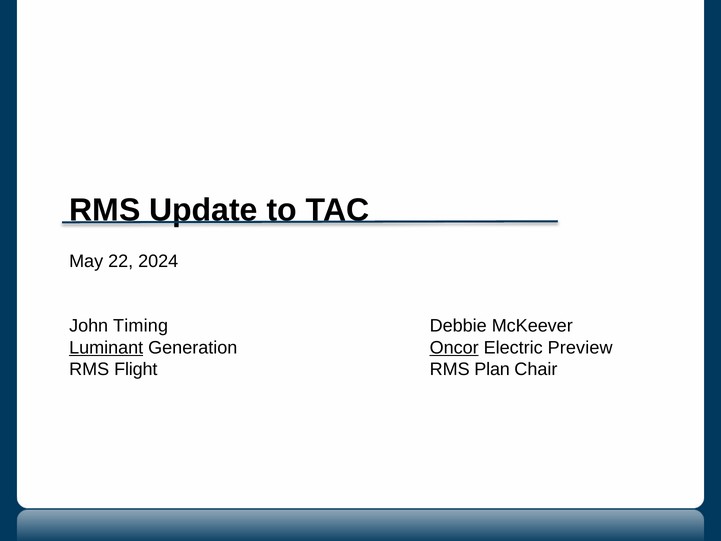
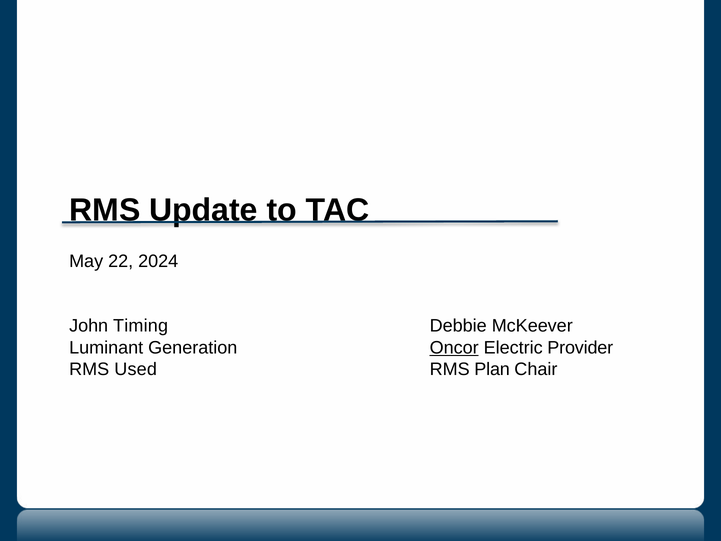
Luminant underline: present -> none (106, 348)
Preview: Preview -> Provider (580, 348)
Flight: Flight -> Used (136, 369)
